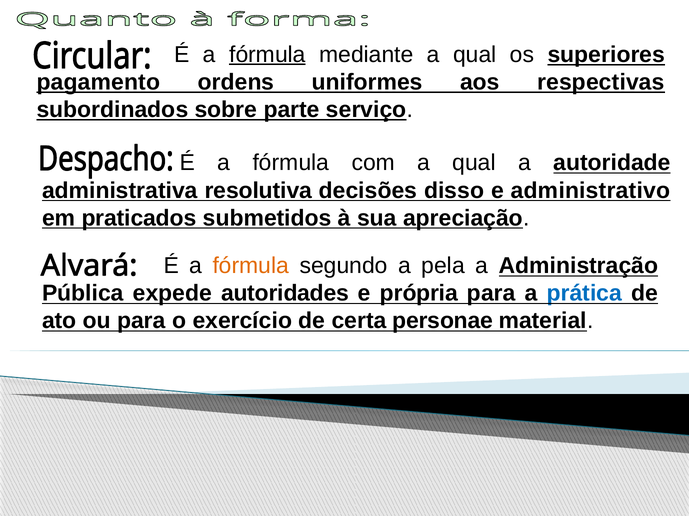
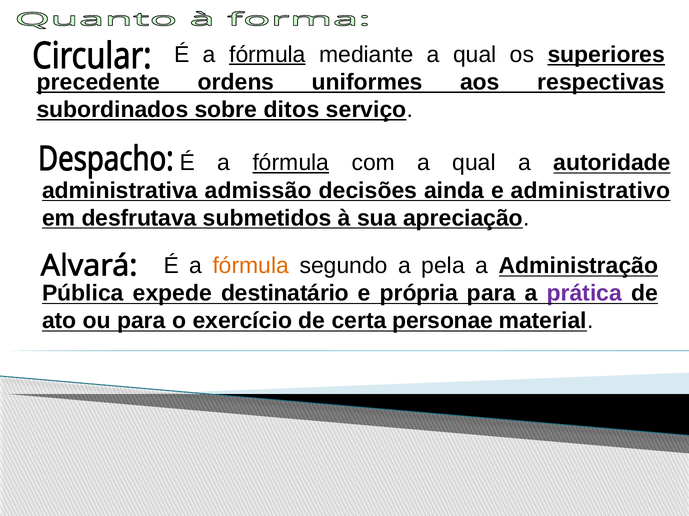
pagamento: pagamento -> precedente (98, 82)
parte: parte -> ditos (291, 110)
fórmula underline: none -> present (291, 163)
resolutiva: resolutiva -> admissão (258, 191)
disso: disso -> ainda (454, 191)
praticados: praticados -> desfrutava (139, 218)
autoridades: autoridades -> destinatário (285, 294)
prática colour: blue -> purple (584, 294)
